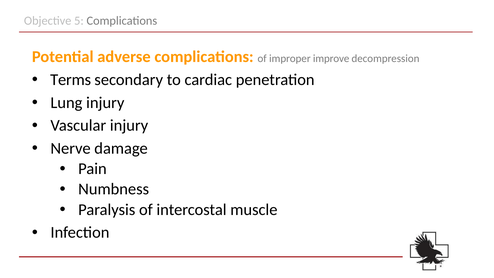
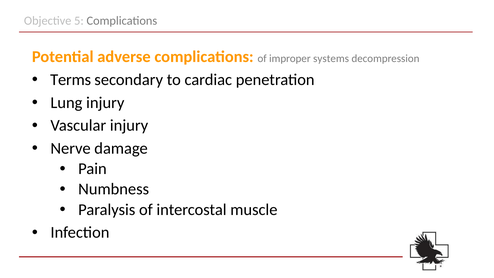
improve: improve -> systems (331, 58)
